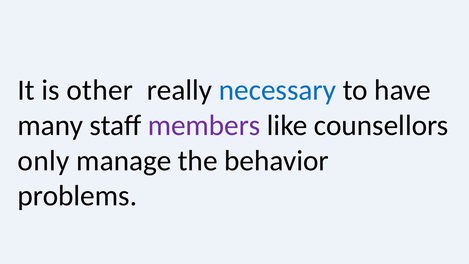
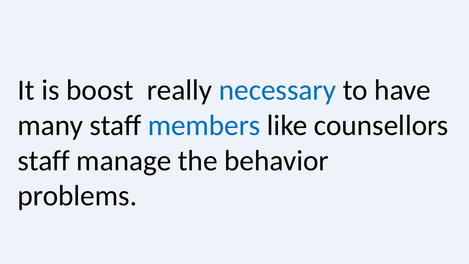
other: other -> boost (100, 90)
members colour: purple -> blue (204, 125)
only: only -> staff (44, 161)
